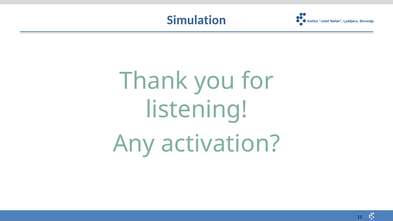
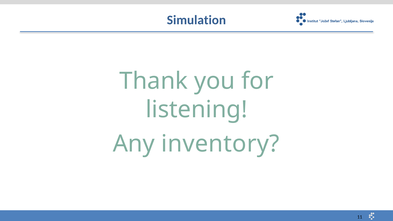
activation: activation -> inventory (220, 144)
